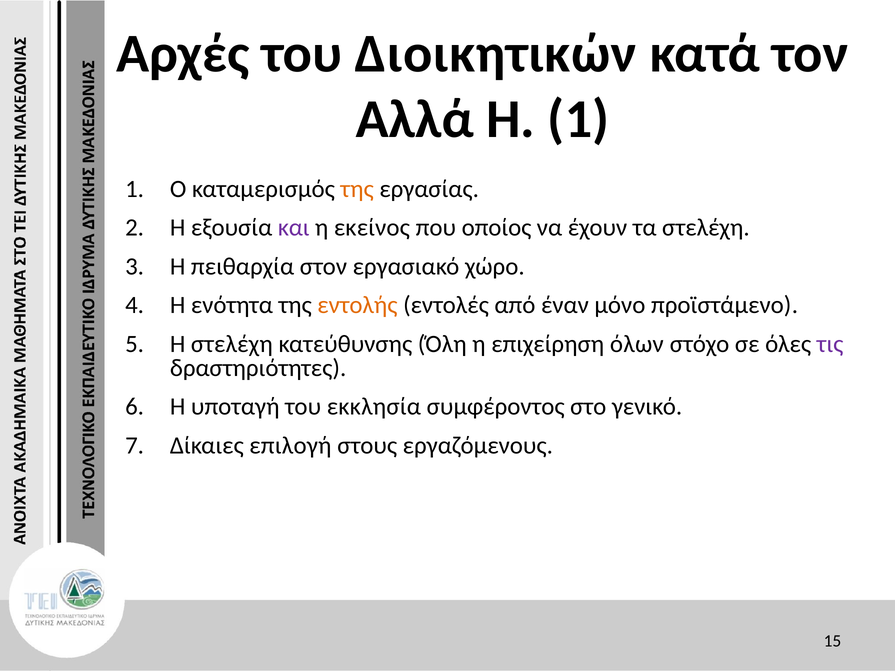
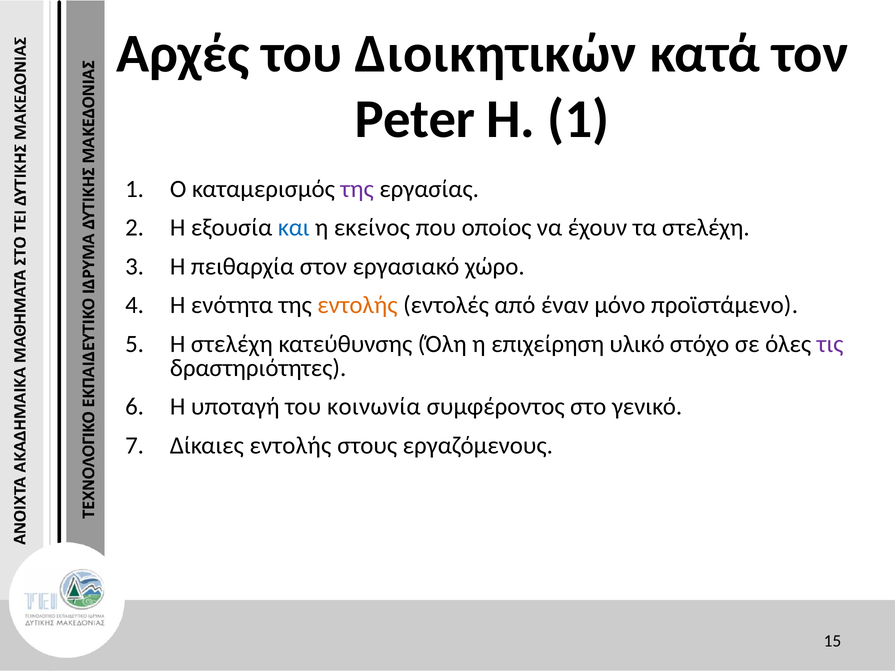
Αλλά: Αλλά -> Peter (415, 119)
της colour: orange -> purple (357, 189)
και colour: purple -> blue (294, 228)
όλων: όλων -> υλικό (637, 344)
εκκλησία: εκκλησία -> κοινωνία (374, 407)
Δίκαιες επιλογή: επιλογή -> εντολής (290, 446)
